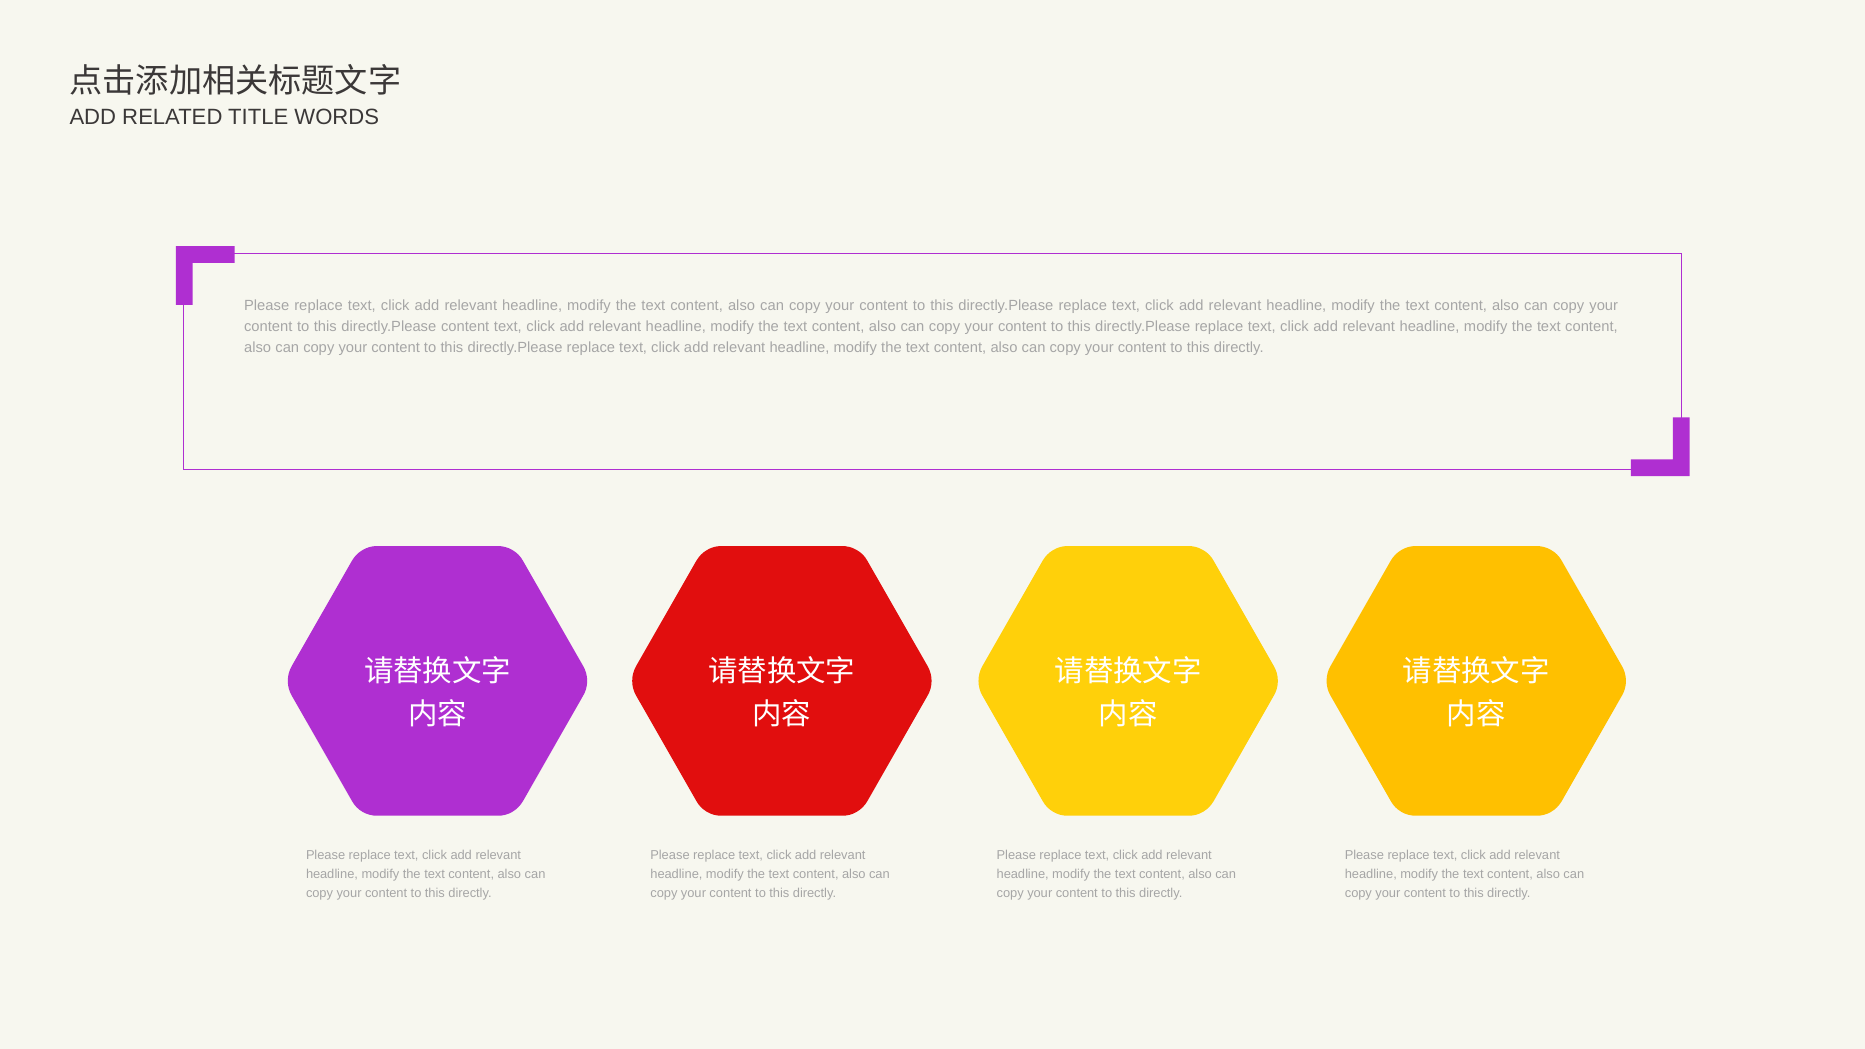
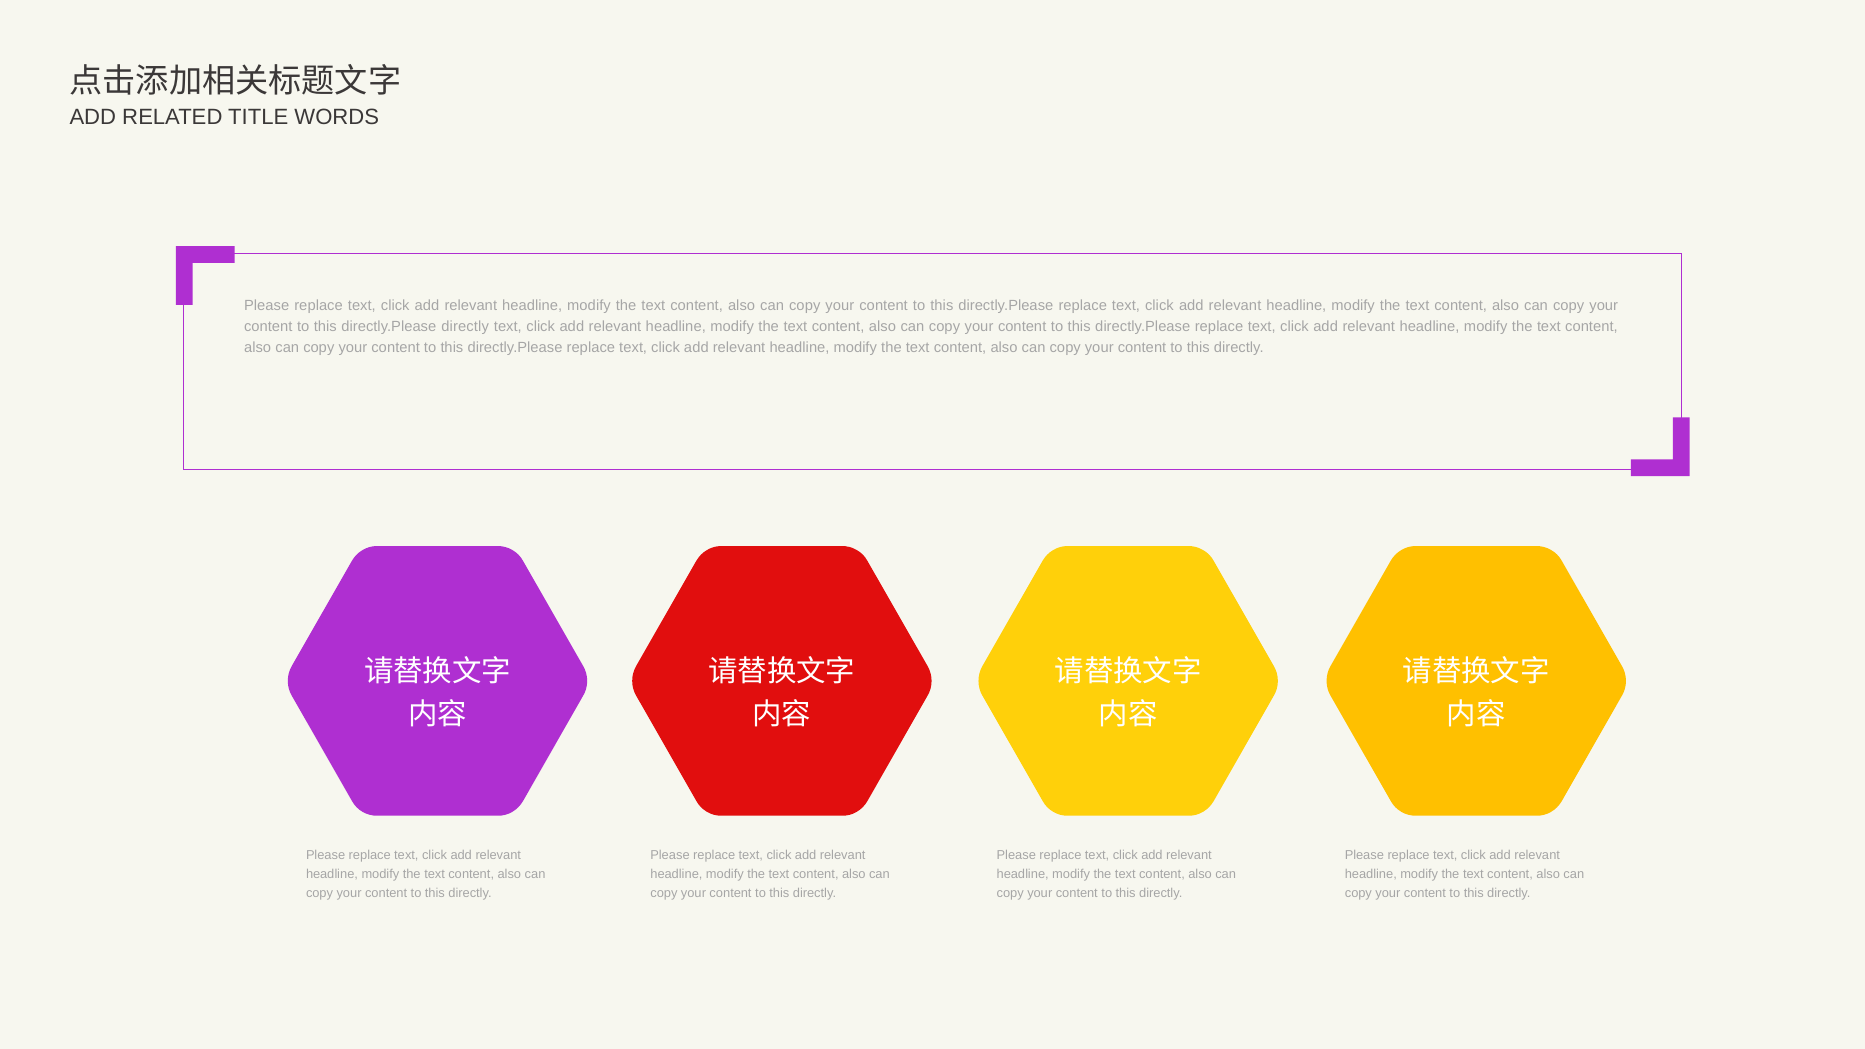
directly.Please content: content -> directly (465, 327)
